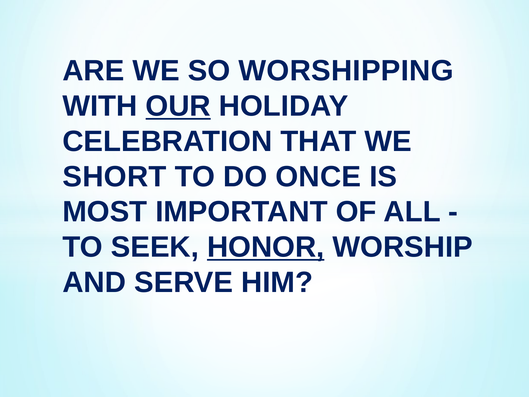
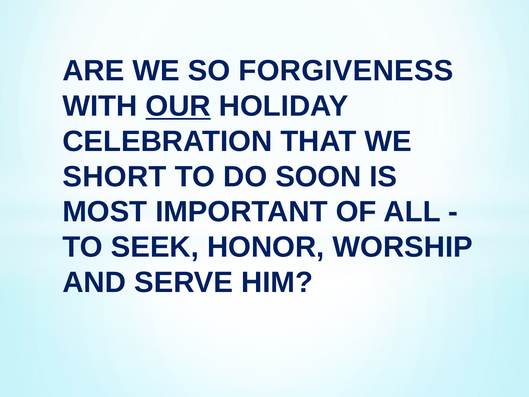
WORSHIPPING: WORSHIPPING -> FORGIVENESS (346, 71)
ONCE: ONCE -> SOON (318, 177)
HONOR underline: present -> none (266, 247)
